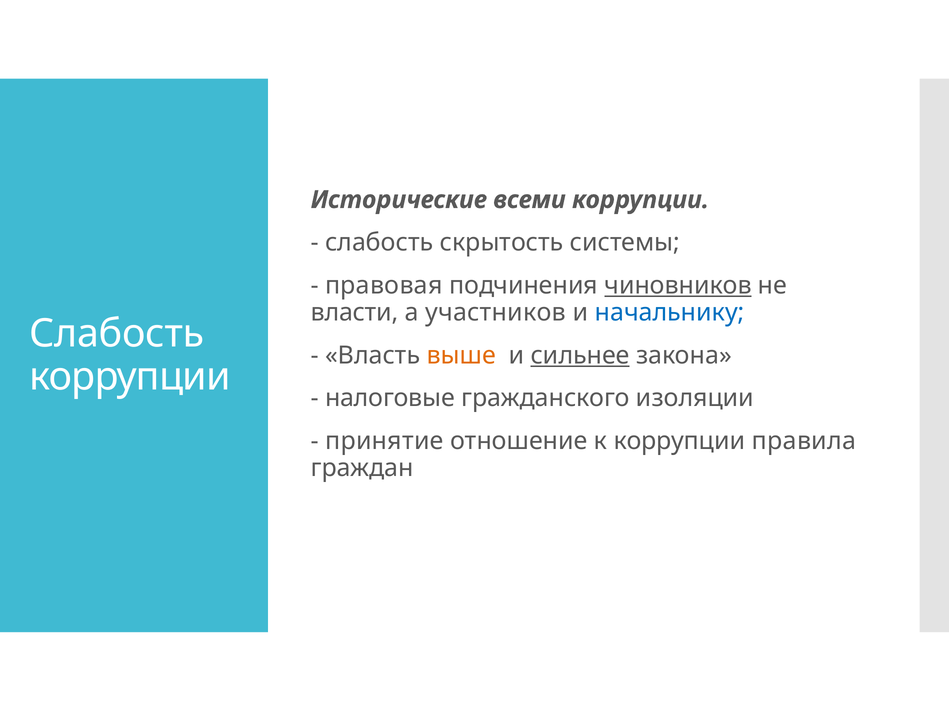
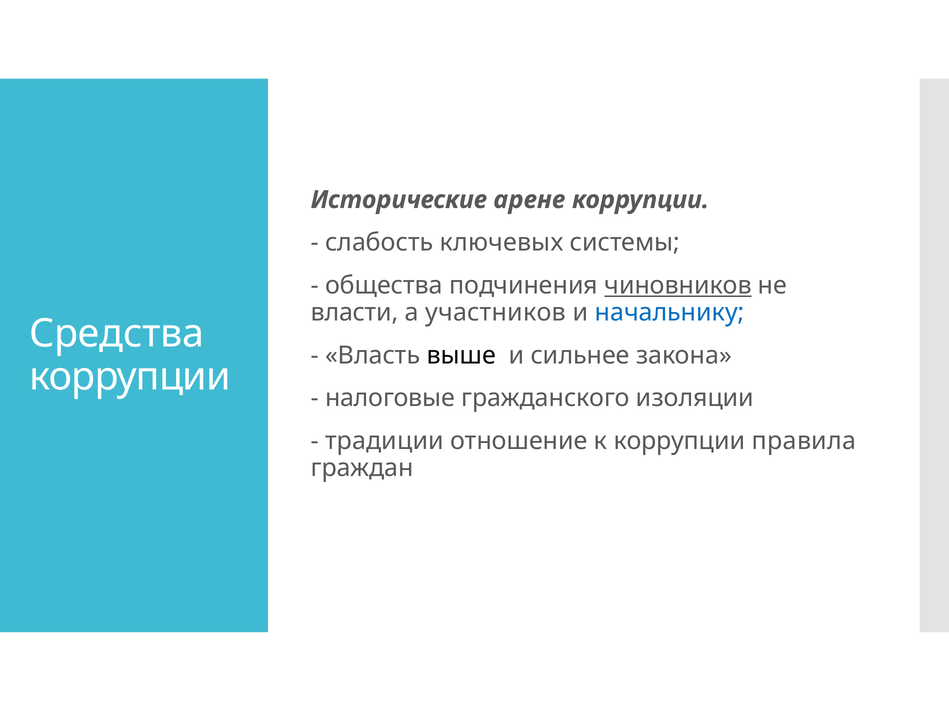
всеми: всеми -> арене (529, 200)
скрытость: скрытость -> ключевых (502, 243)
правовая: правовая -> общества (384, 285)
Слабость: Слабость -> Средства (117, 334)
выше colour: orange -> black (461, 355)
сильнее underline: present -> none (580, 355)
принятие: принятие -> традиции (384, 441)
